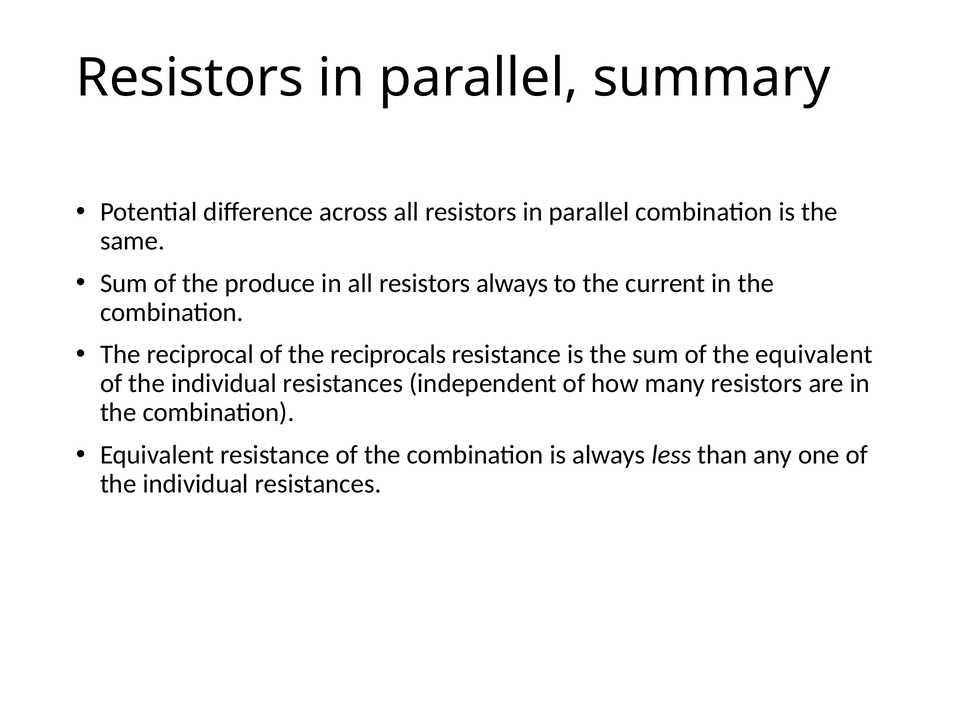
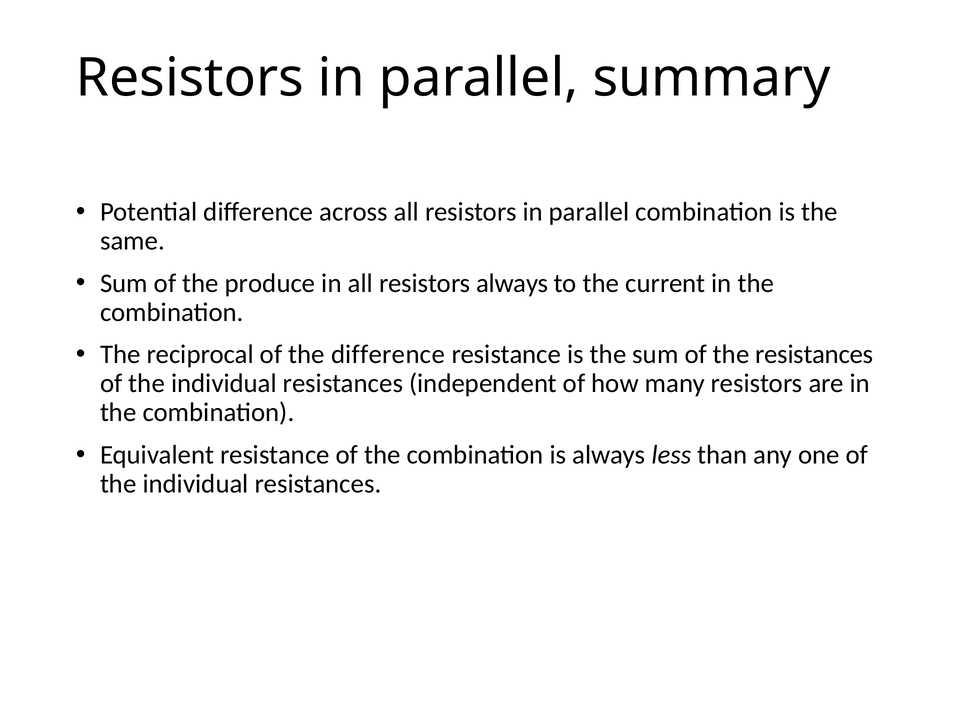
the reciprocals: reciprocals -> difference (388, 354)
the equivalent: equivalent -> resistances (814, 354)
